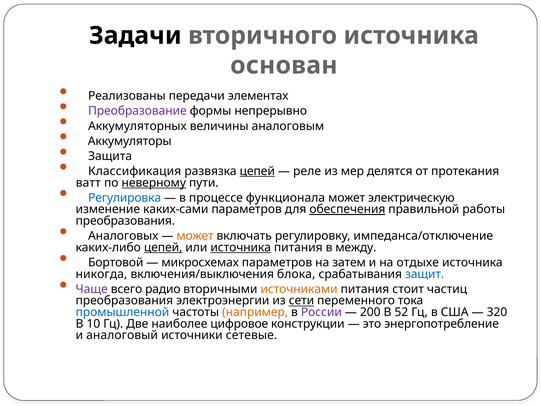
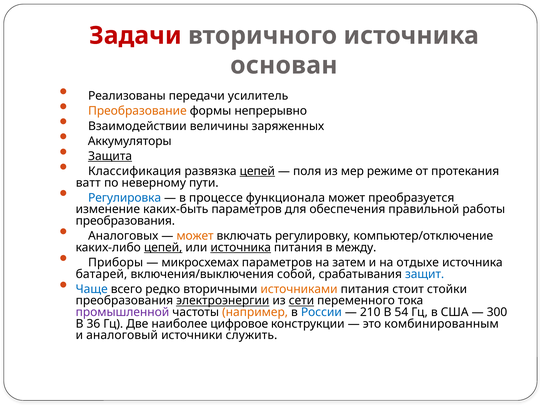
Задачи colour: black -> red (135, 36)
элементах: элементах -> усилитель (258, 96)
Преобразование colour: purple -> orange (137, 111)
Аккумуляторных: Аккумуляторных -> Взаимодействии (137, 126)
аналоговым: аналоговым -> заряженных (288, 126)
Защита underline: none -> present (110, 156)
реле: реле -> поля (307, 171)
делятся: делятся -> режиме (390, 171)
неверному underline: present -> none (154, 183)
электрическую: электрическую -> преобразуется (411, 198)
каких-сами: каких-сами -> каких-быть (176, 209)
обеспечения underline: present -> none (347, 209)
импеданса/отключение: импеданса/отключение -> компьютер/отключение (423, 236)
Бортовой: Бортовой -> Приборы (116, 262)
никогда: никогда -> батарей (101, 274)
блока: блока -> собой (296, 274)
Чаще colour: purple -> blue (92, 289)
радио: радио -> редко (163, 289)
частиц: частиц -> стойки (447, 289)
электроэнергии underline: none -> present (223, 301)
промышленной colour: blue -> purple (122, 312)
России colour: purple -> blue (321, 312)
200: 200 -> 210 (370, 312)
52: 52 -> 54 (401, 312)
320: 320 -> 300 (497, 312)
10: 10 -> 36 (93, 324)
энергопотребление: энергопотребление -> комбинированным (442, 324)
сетевые: сетевые -> служить (251, 335)
